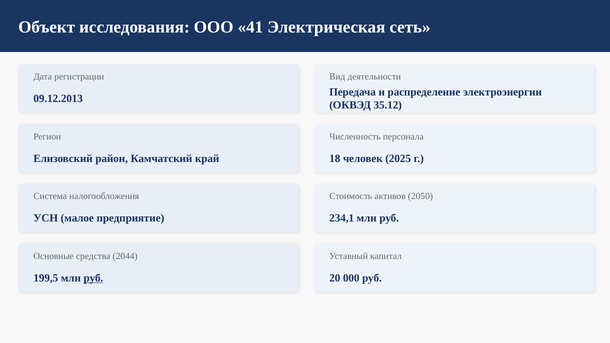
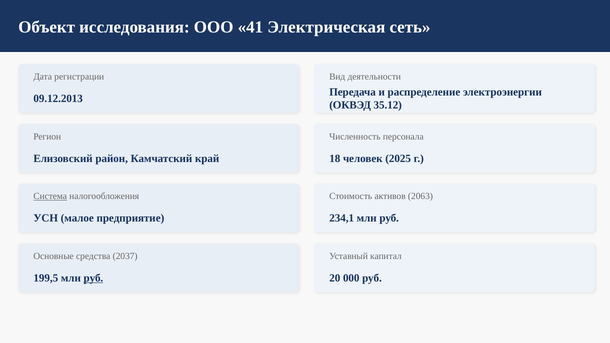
Система underline: none -> present (50, 196)
2050: 2050 -> 2063 (420, 196)
2044: 2044 -> 2037 (125, 256)
